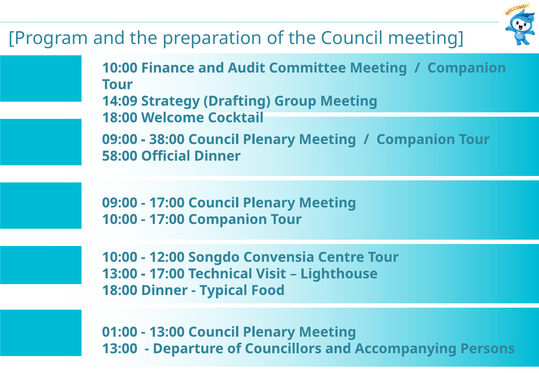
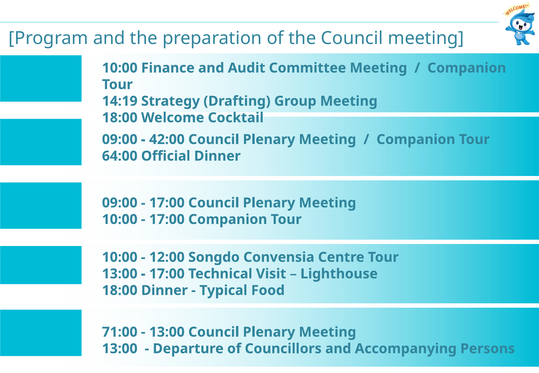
14:09: 14:09 -> 14:19 (120, 101)
38:00: 38:00 -> 42:00 (167, 140)
58:00: 58:00 -> 64:00 (120, 156)
01:00: 01:00 -> 71:00 (120, 332)
